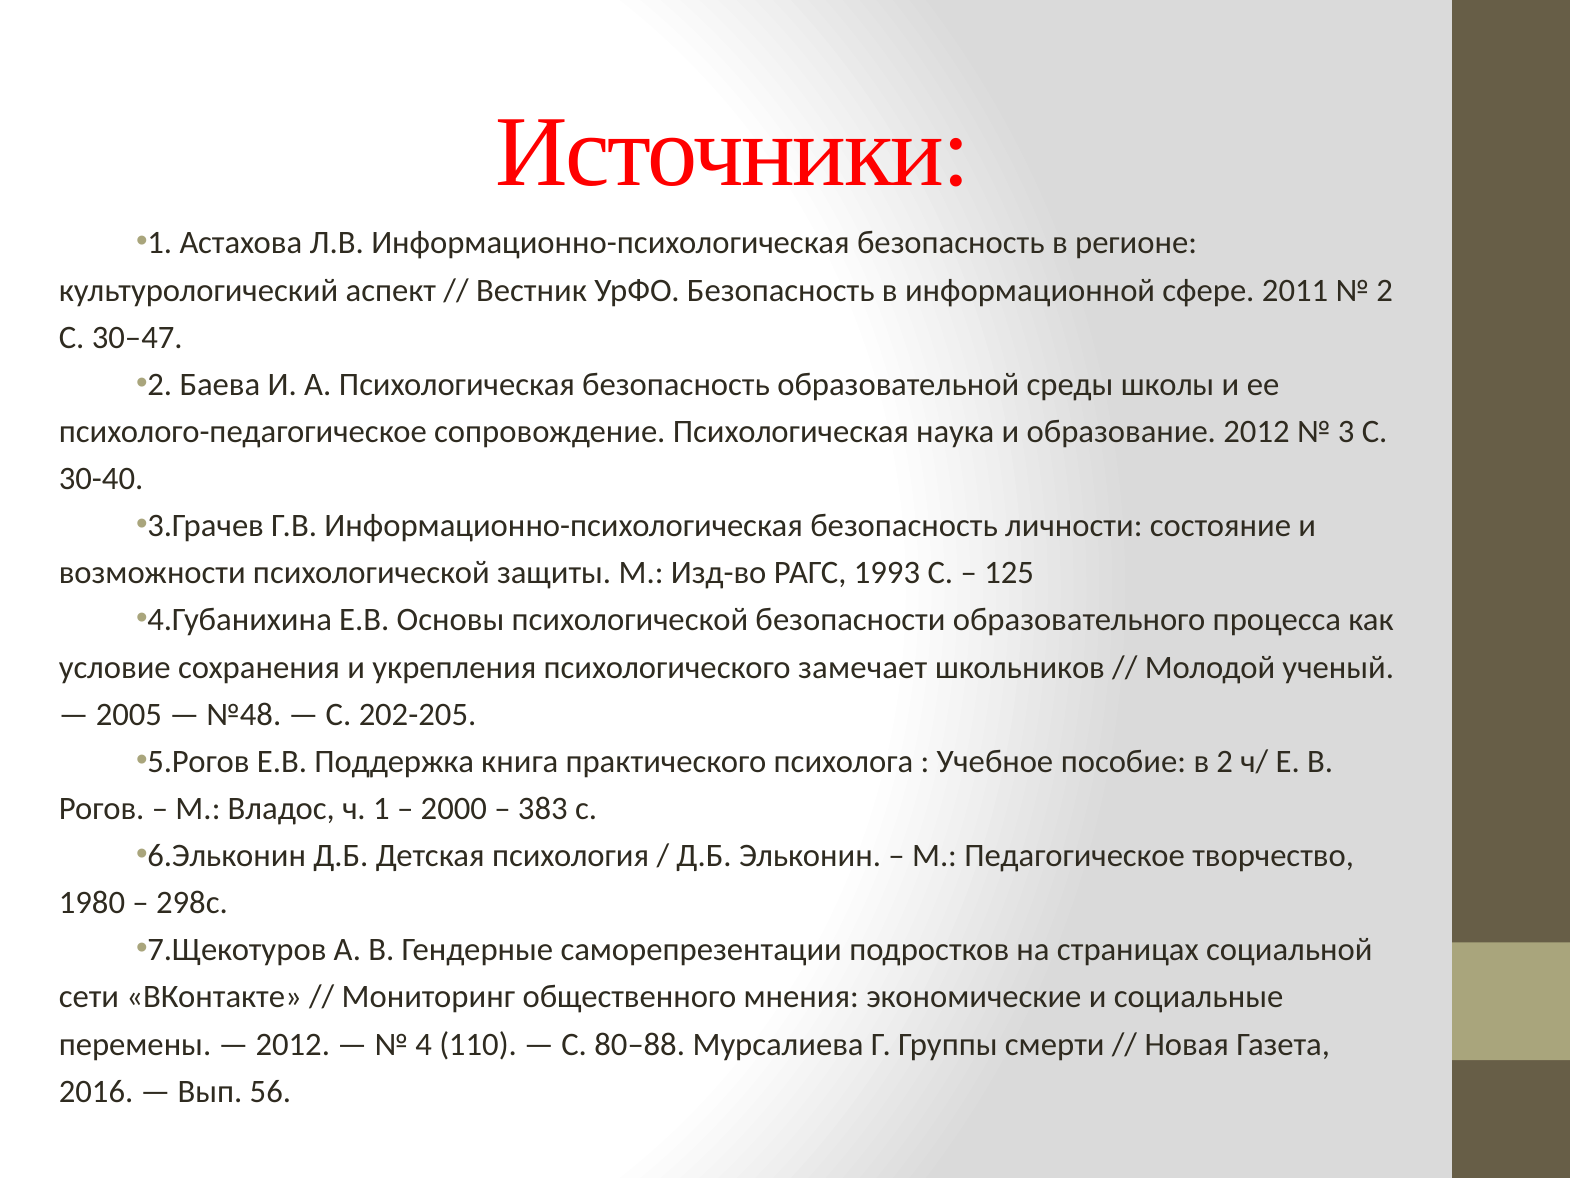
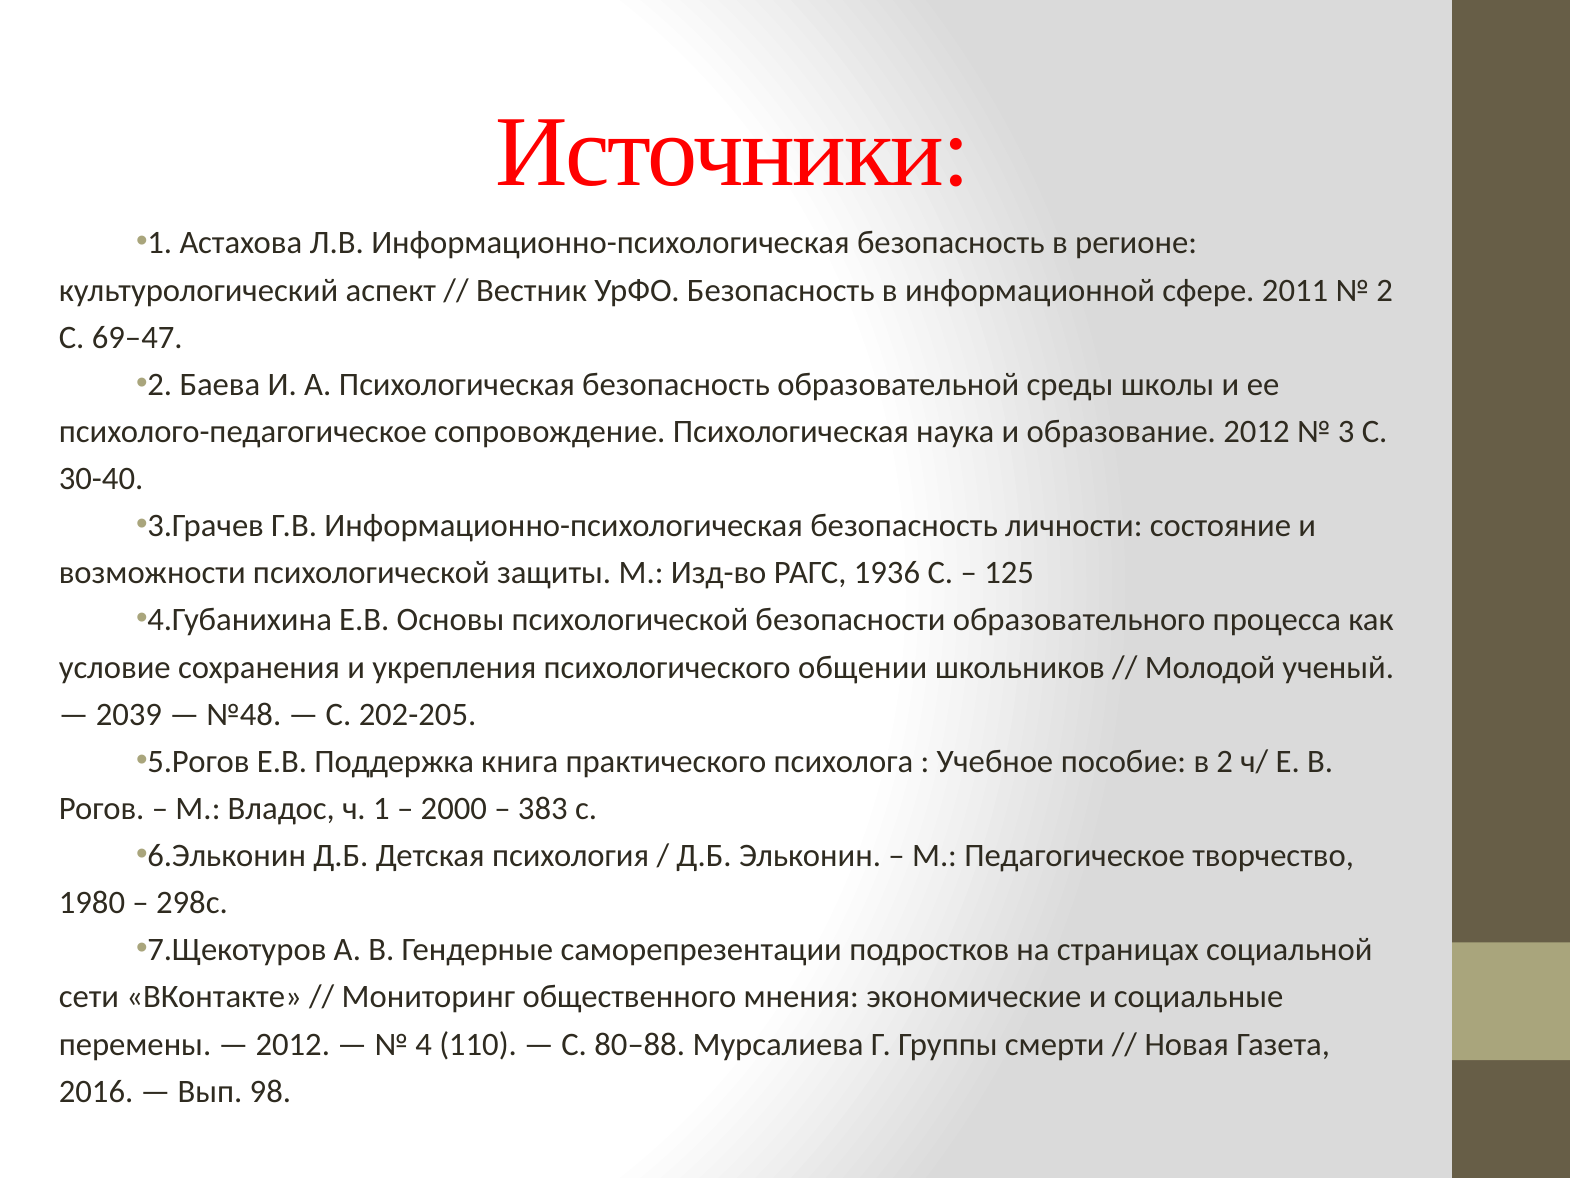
30–47: 30–47 -> 69–47 (137, 337)
1993: 1993 -> 1936 (887, 573)
замечает: замечает -> общении (863, 667)
2005: 2005 -> 2039 (129, 714)
56: 56 -> 98 (270, 1091)
